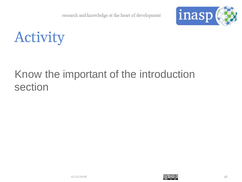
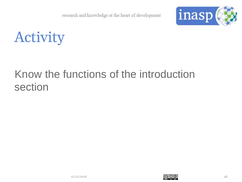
important: important -> functions (85, 74)
